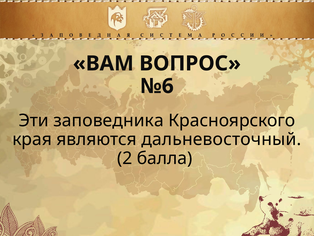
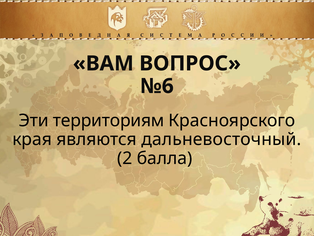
заповедника: заповедника -> территориям (109, 120)
